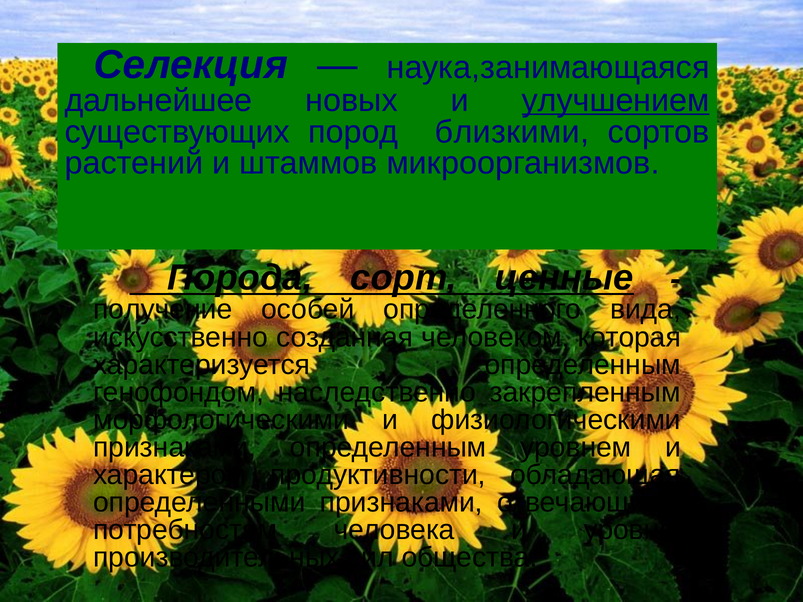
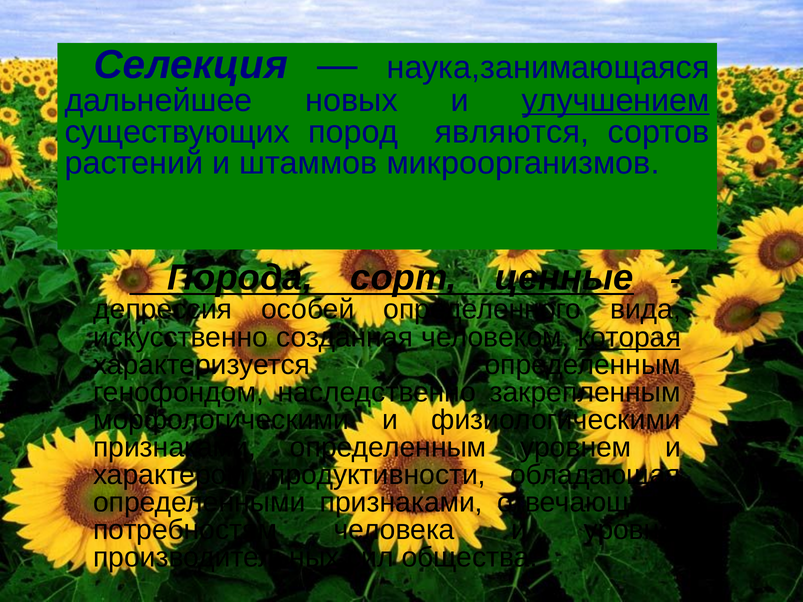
близкими: близкими -> являются (512, 132)
получение: получение -> депрессия (163, 310)
которая underline: none -> present (629, 337)
